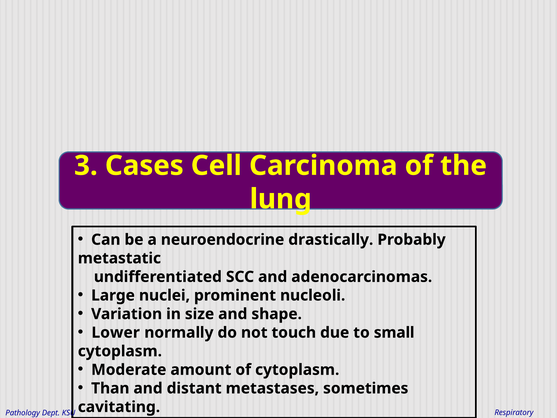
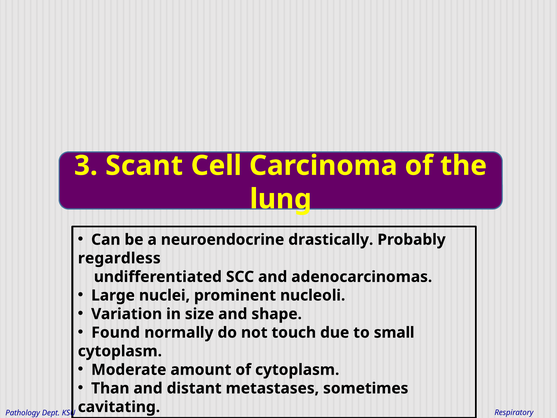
Cases: Cases -> Scant (144, 166)
metastatic: metastatic -> regardless (119, 258)
Lower: Lower -> Found (116, 332)
